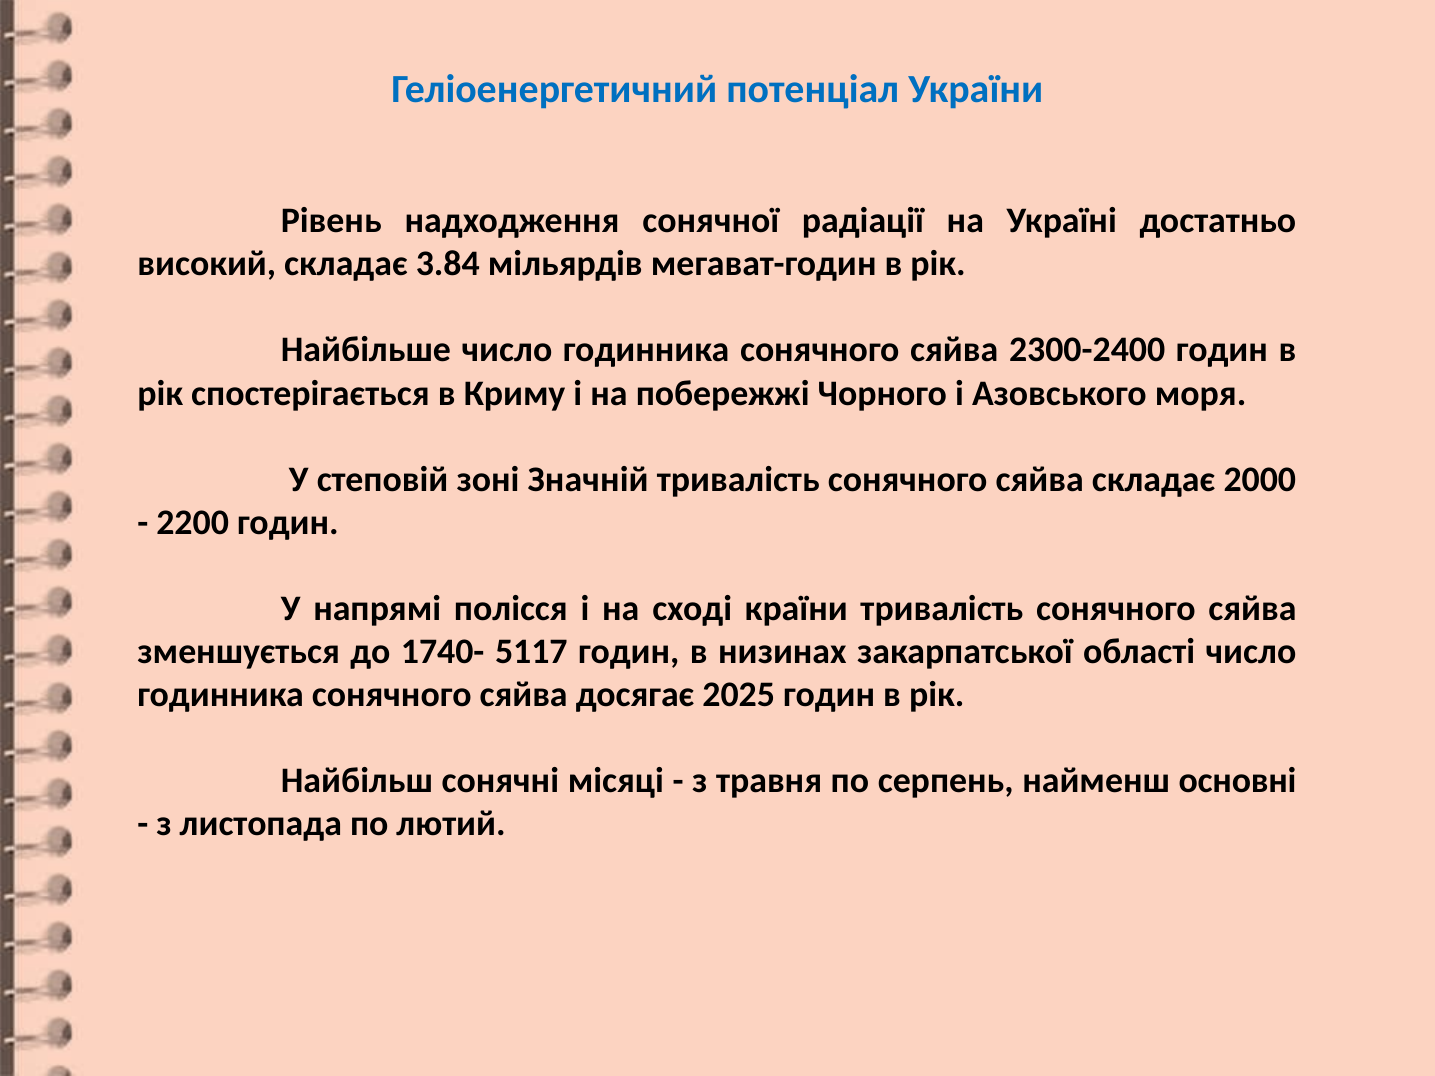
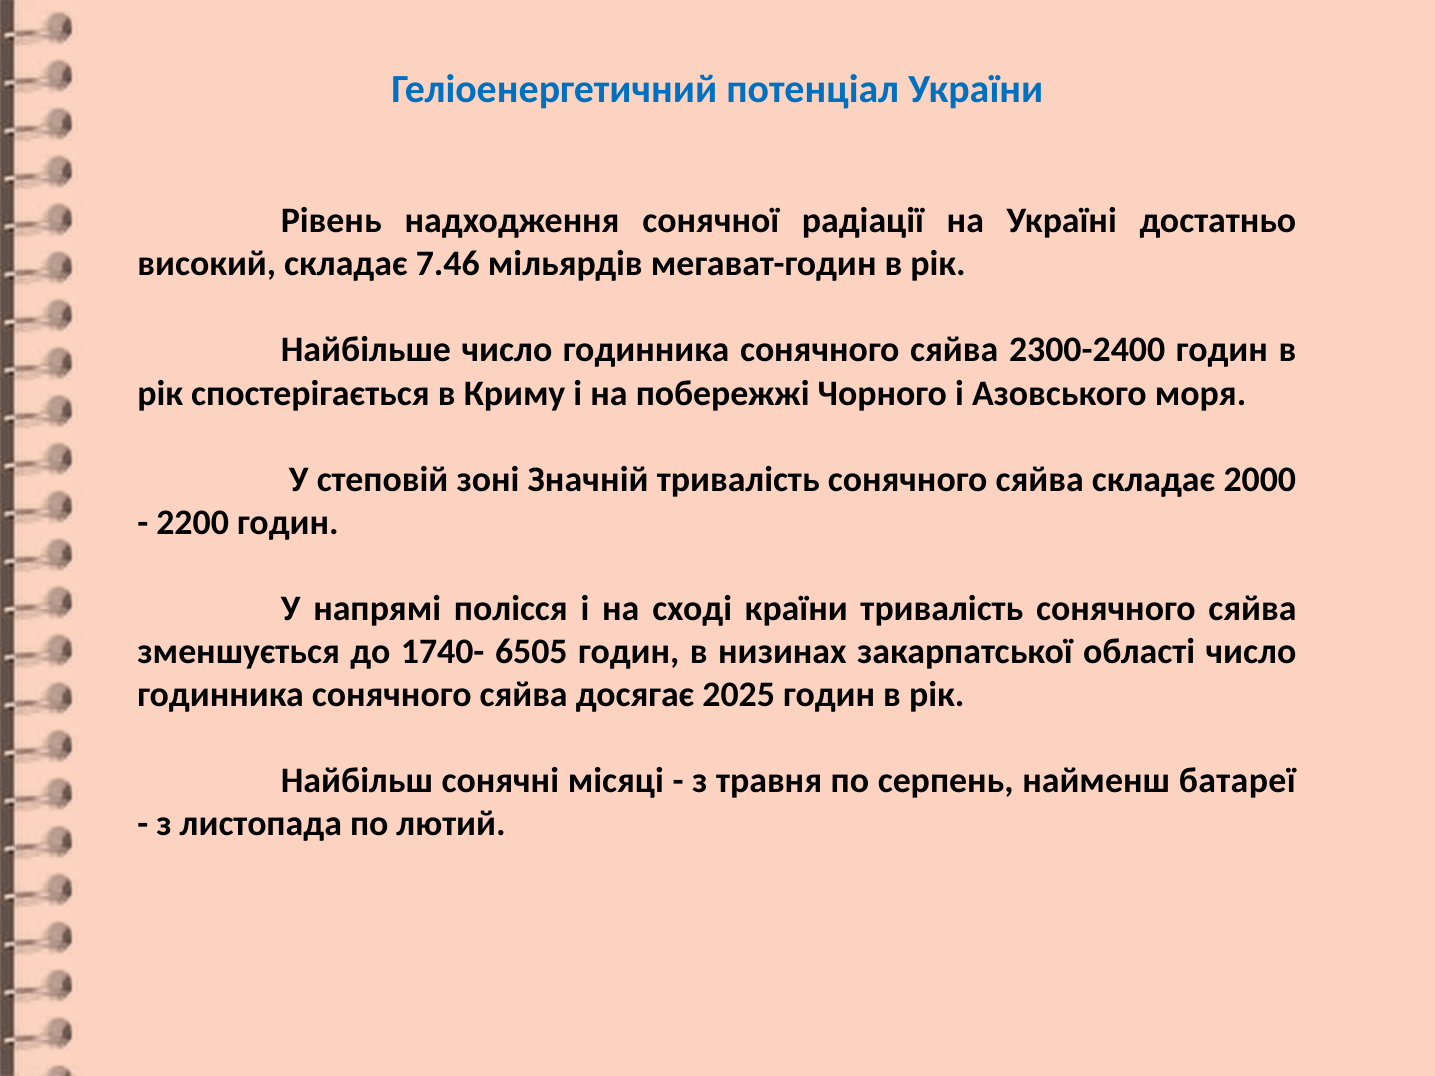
3.84: 3.84 -> 7.46 (448, 264)
5117: 5117 -> 6505 (531, 652)
основні: основні -> батареї (1237, 781)
